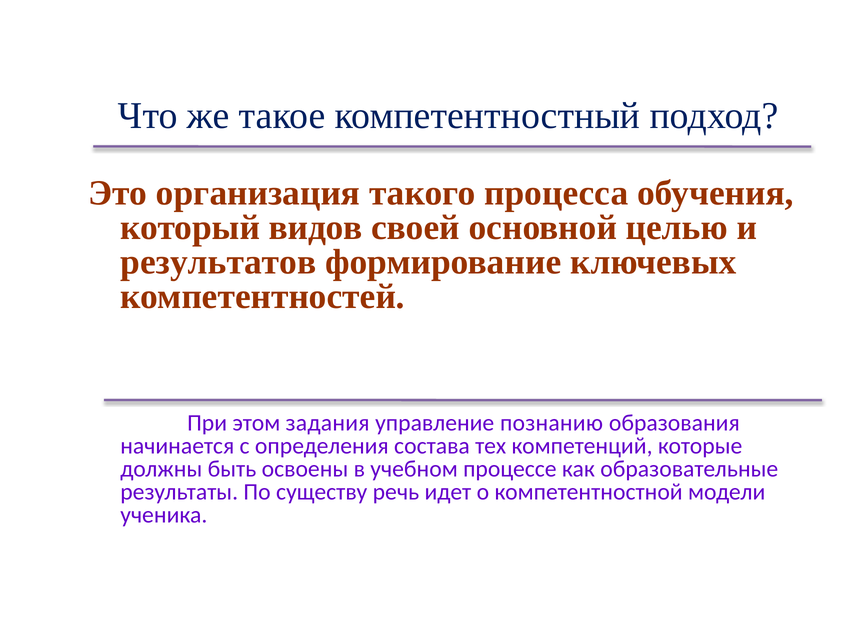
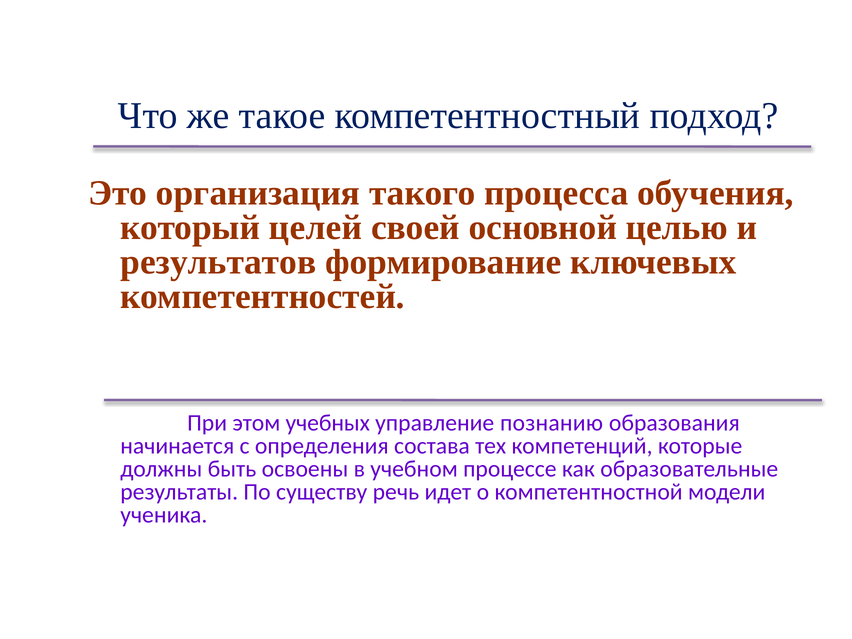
видов: видов -> целей (315, 228)
задания: задания -> учебных (328, 423)
